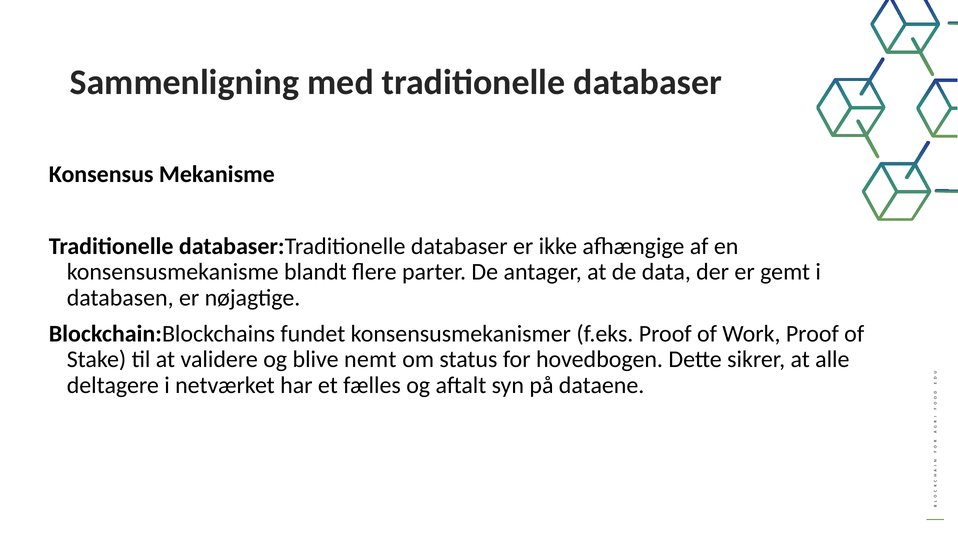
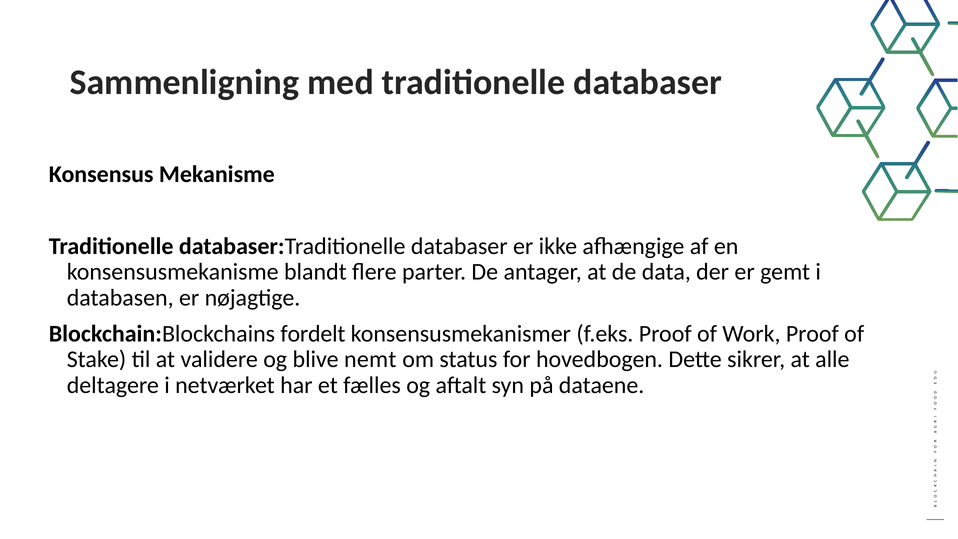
fundet: fundet -> fordelt (313, 334)
